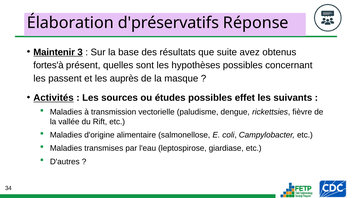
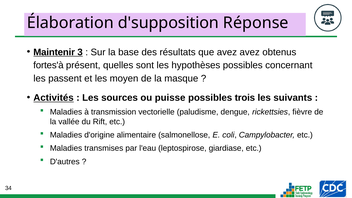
d'préservatifs: d'préservatifs -> d'supposition (168, 23)
que suite: suite -> avez (227, 52)
auprès: auprès -> moyen (124, 78)
études: études -> puisse (170, 98)
effet: effet -> trois (245, 98)
